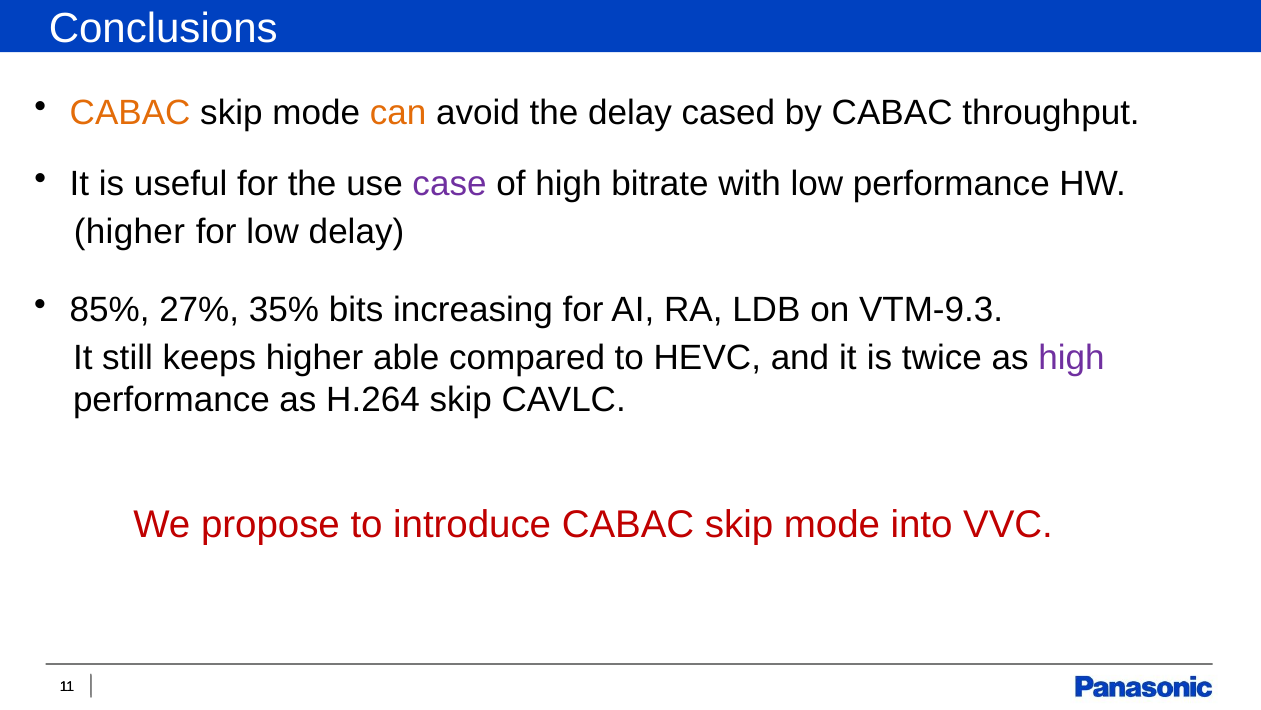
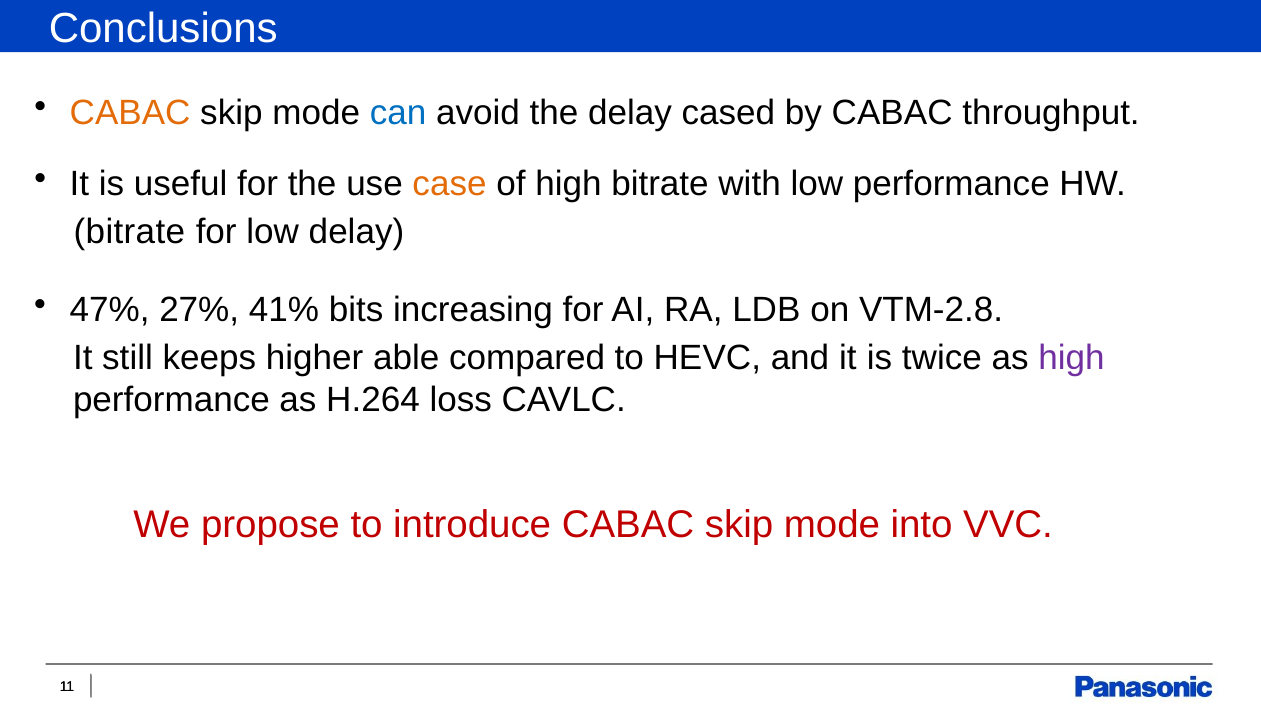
can colour: orange -> blue (398, 112)
case colour: purple -> orange (450, 184)
higher: higher -> bitrate (129, 231)
85%: 85% -> 47% (110, 310)
35%: 35% -> 41% (284, 310)
VTM-9.3: VTM-9.3 -> VTM-2.8 (931, 310)
H.264 skip: skip -> loss (461, 400)
